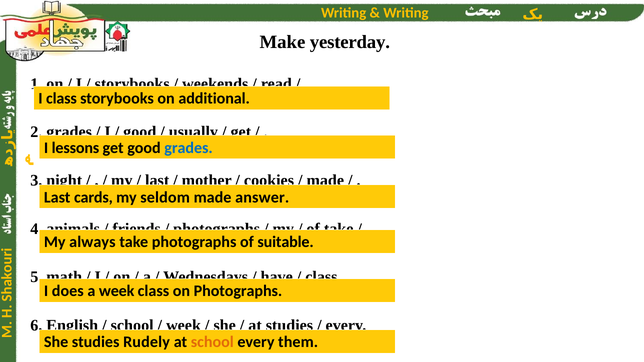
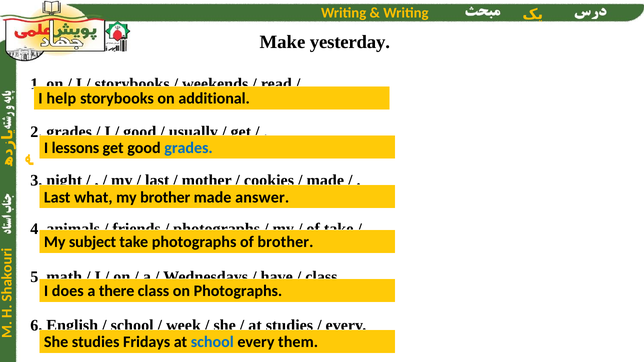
I class: class -> help (61, 99)
cards: cards -> what (93, 197)
my seldom: seldom -> brother (165, 197)
always: always -> subject (93, 242)
of suitable: suitable -> brother (285, 242)
a week: week -> there (117, 291)
Rudely: Rudely -> Fridays (147, 342)
school colour: orange -> blue (212, 342)
